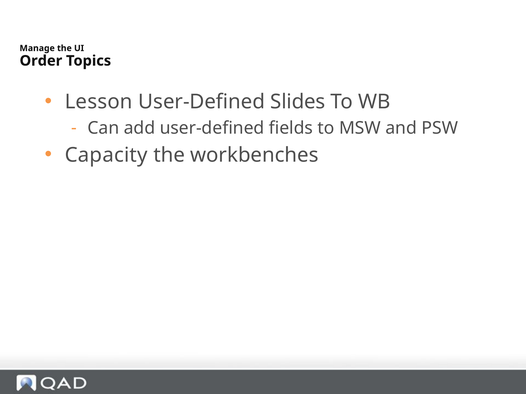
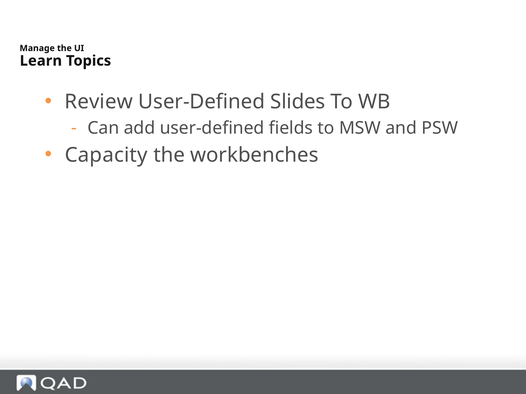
Order: Order -> Learn (41, 61)
Lesson: Lesson -> Review (99, 102)
